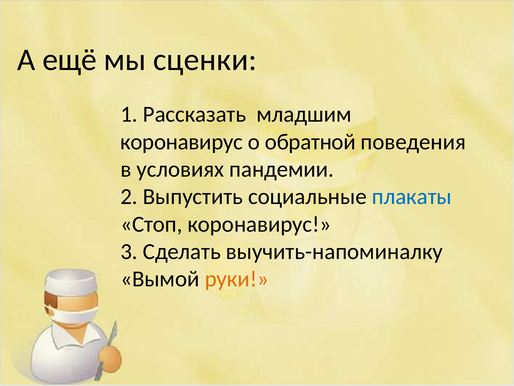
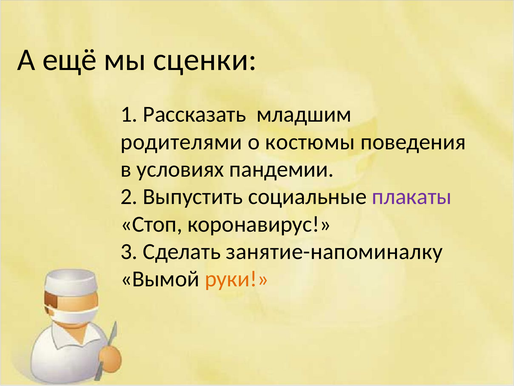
коронавирус: коронавирус -> родителями (181, 142)
обратной: обратной -> костюмы (310, 142)
плакаты colour: blue -> purple (412, 196)
выучить-напоминалку: выучить-напоминалку -> занятие-напоминалку (334, 251)
